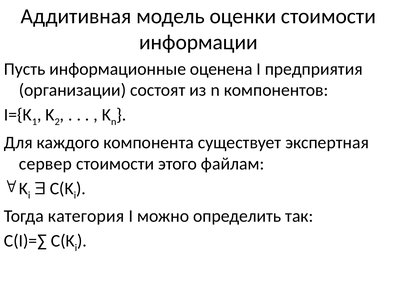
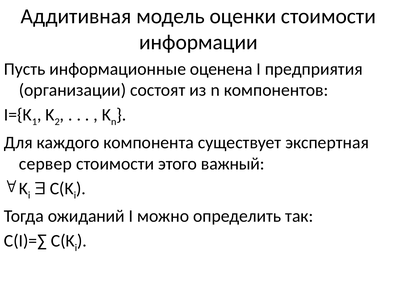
файлам: файлам -> важный (233, 164)
категория: категория -> ожиданий (86, 216)
